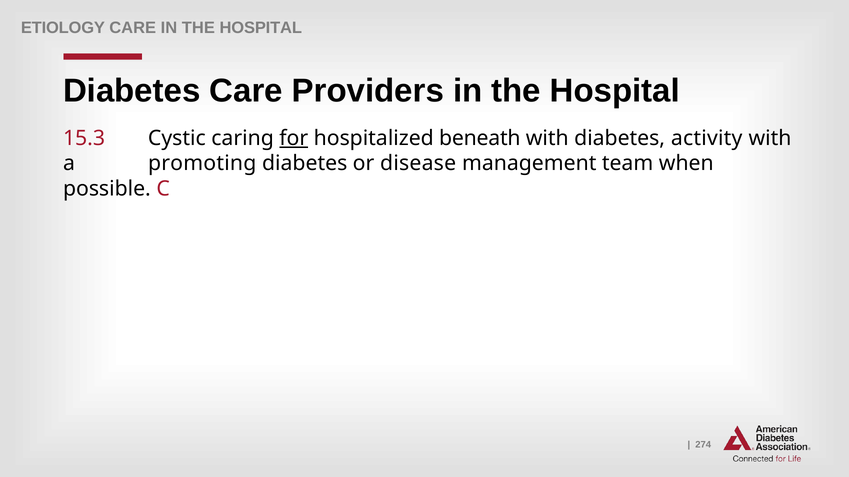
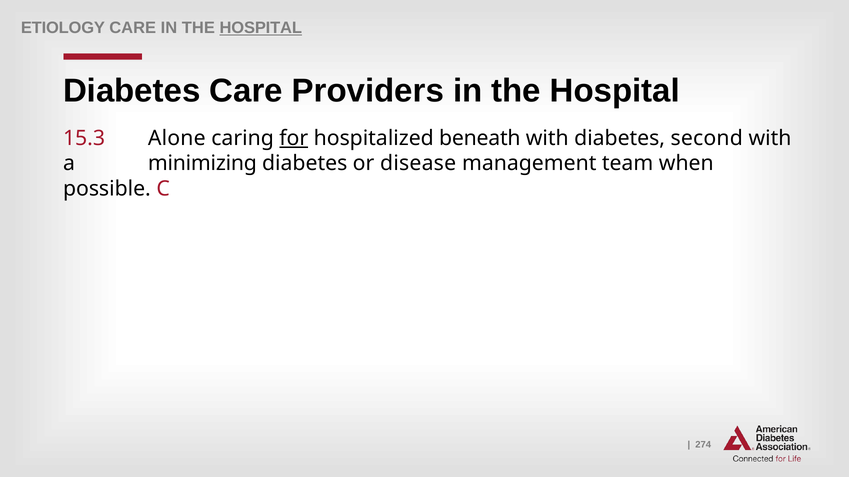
HOSPITAL underline: none -> present (261, 28)
Cystic: Cystic -> Alone (177, 138)
activity: activity -> second (707, 138)
promoting: promoting -> minimizing (202, 164)
